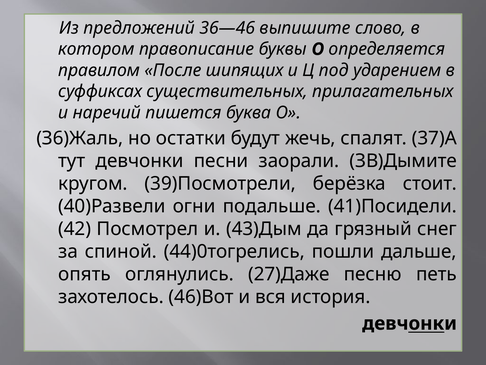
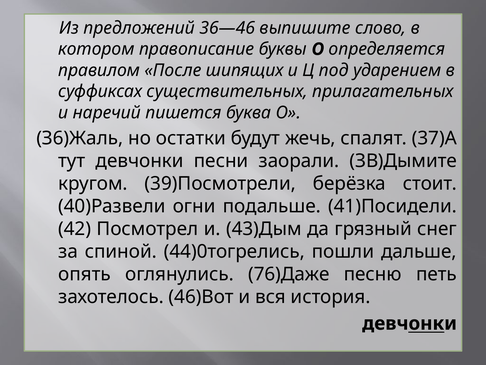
27)Даже: 27)Даже -> 76)Даже (289, 274)
